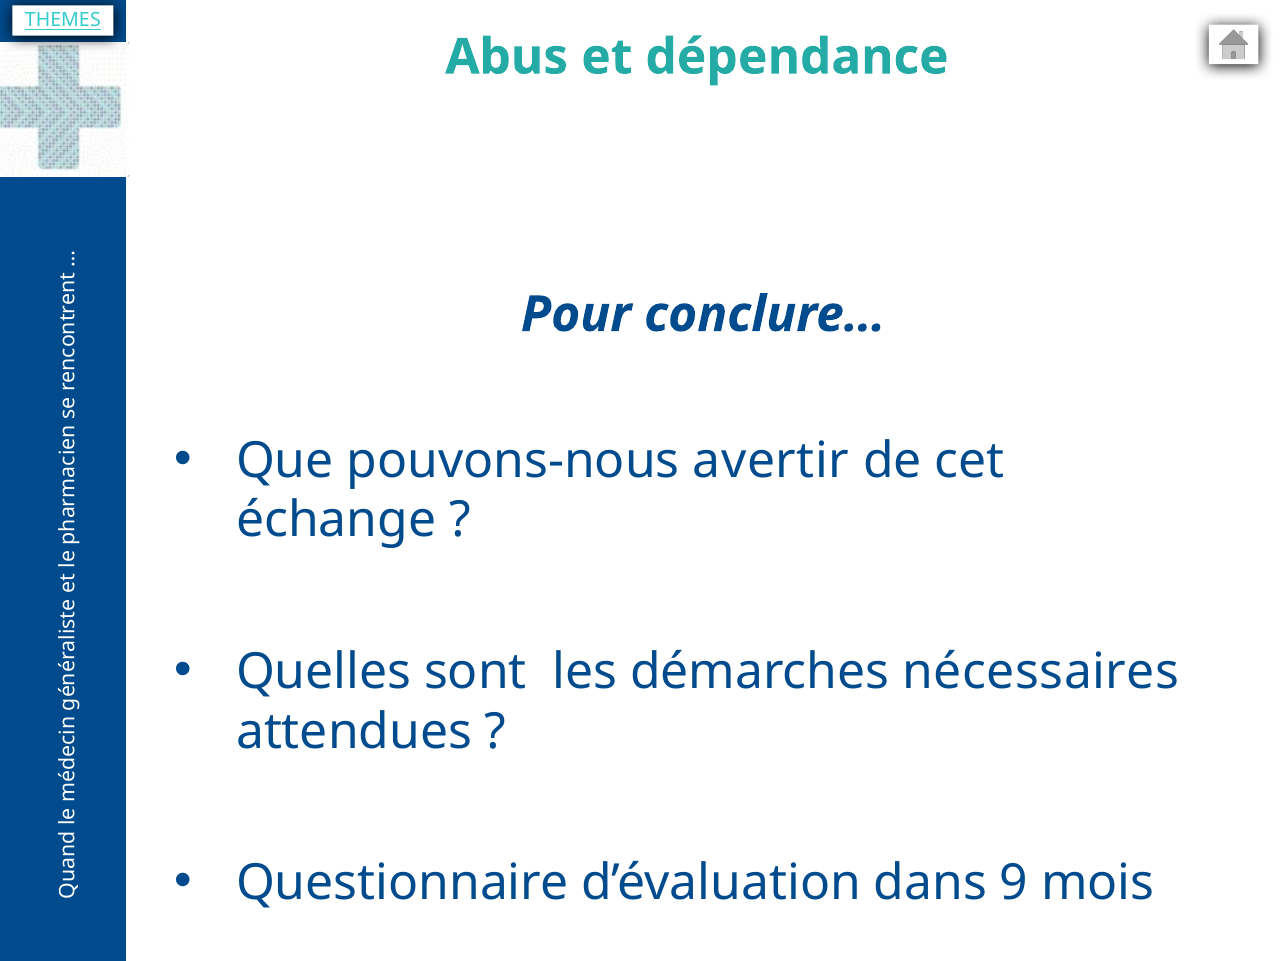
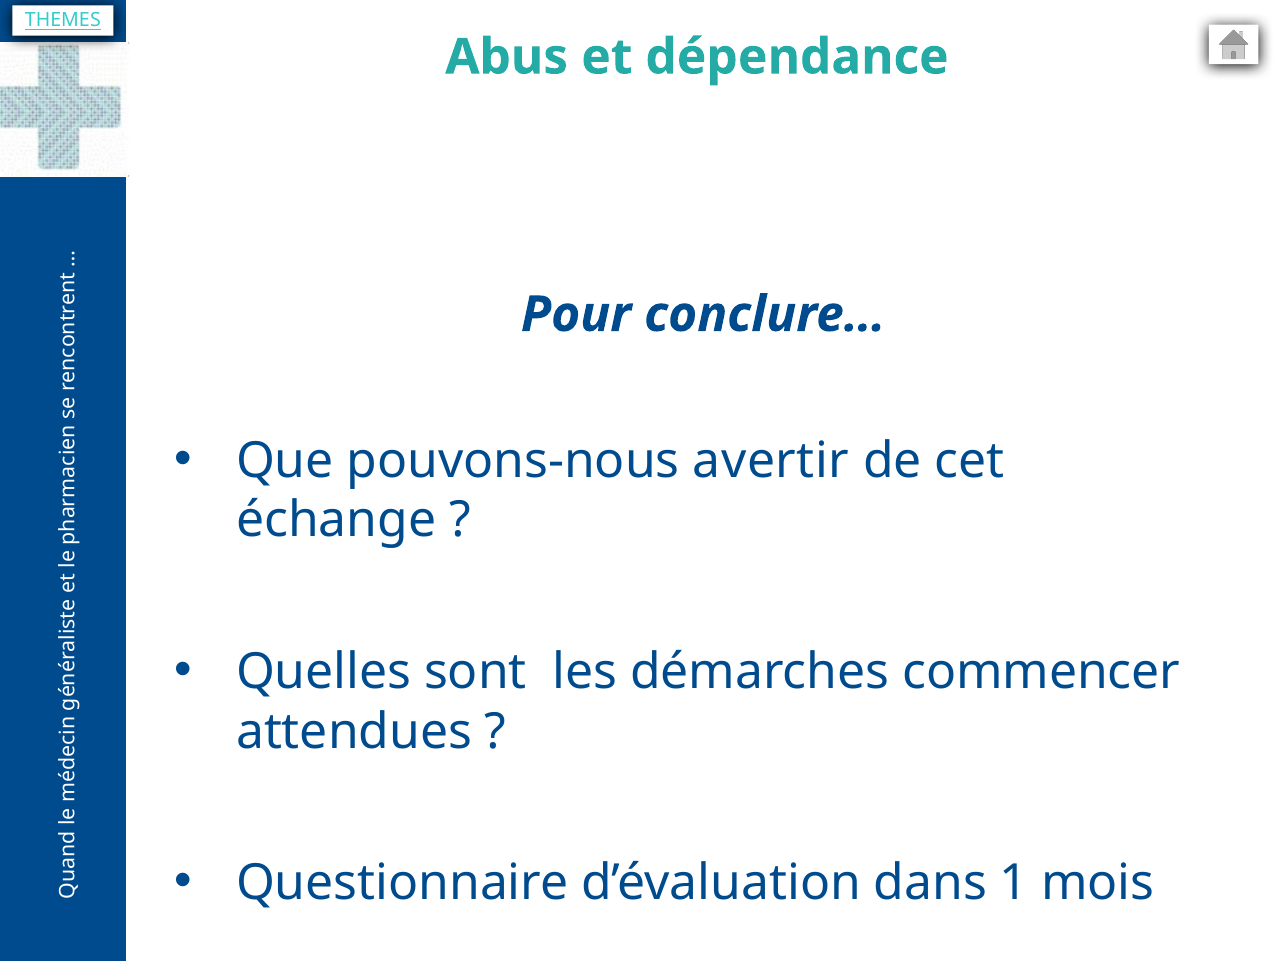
nécessaires: nécessaires -> commencer (1041, 672)
9: 9 -> 1 (1014, 883)
